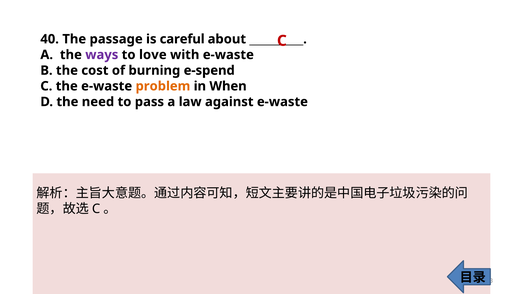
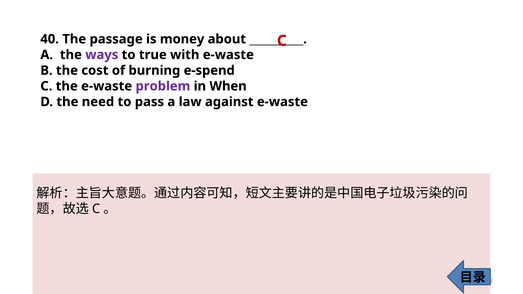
careful: careful -> money (182, 39)
love: love -> true (153, 55)
problem colour: orange -> purple (163, 86)
